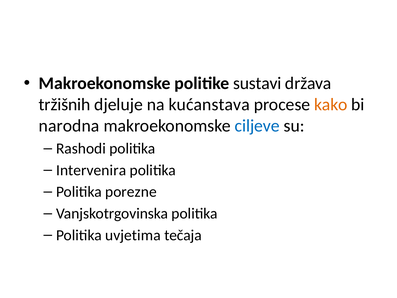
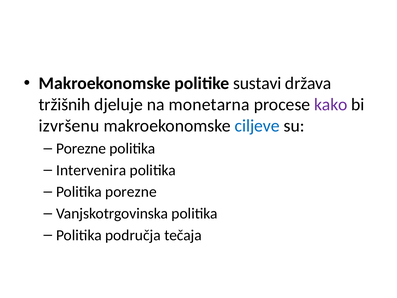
kućanstava: kućanstava -> monetarna (209, 104)
kako colour: orange -> purple (331, 104)
narodna: narodna -> izvršenu (69, 126)
Rashodi: Rashodi -> Porezne (81, 148)
uvjetima: uvjetima -> područja (133, 235)
